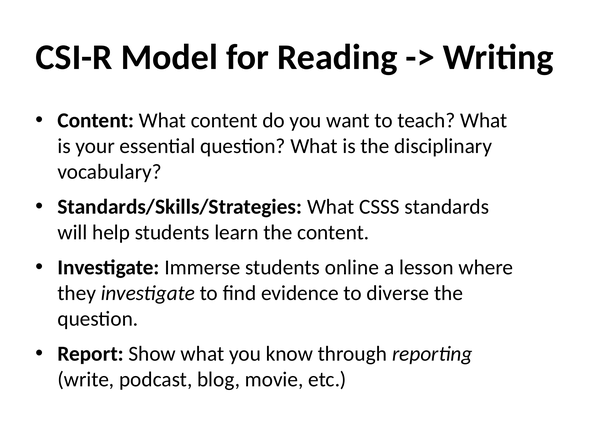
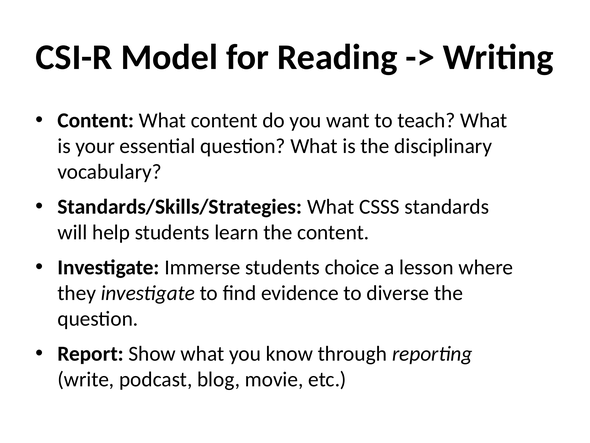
online: online -> choice (352, 267)
